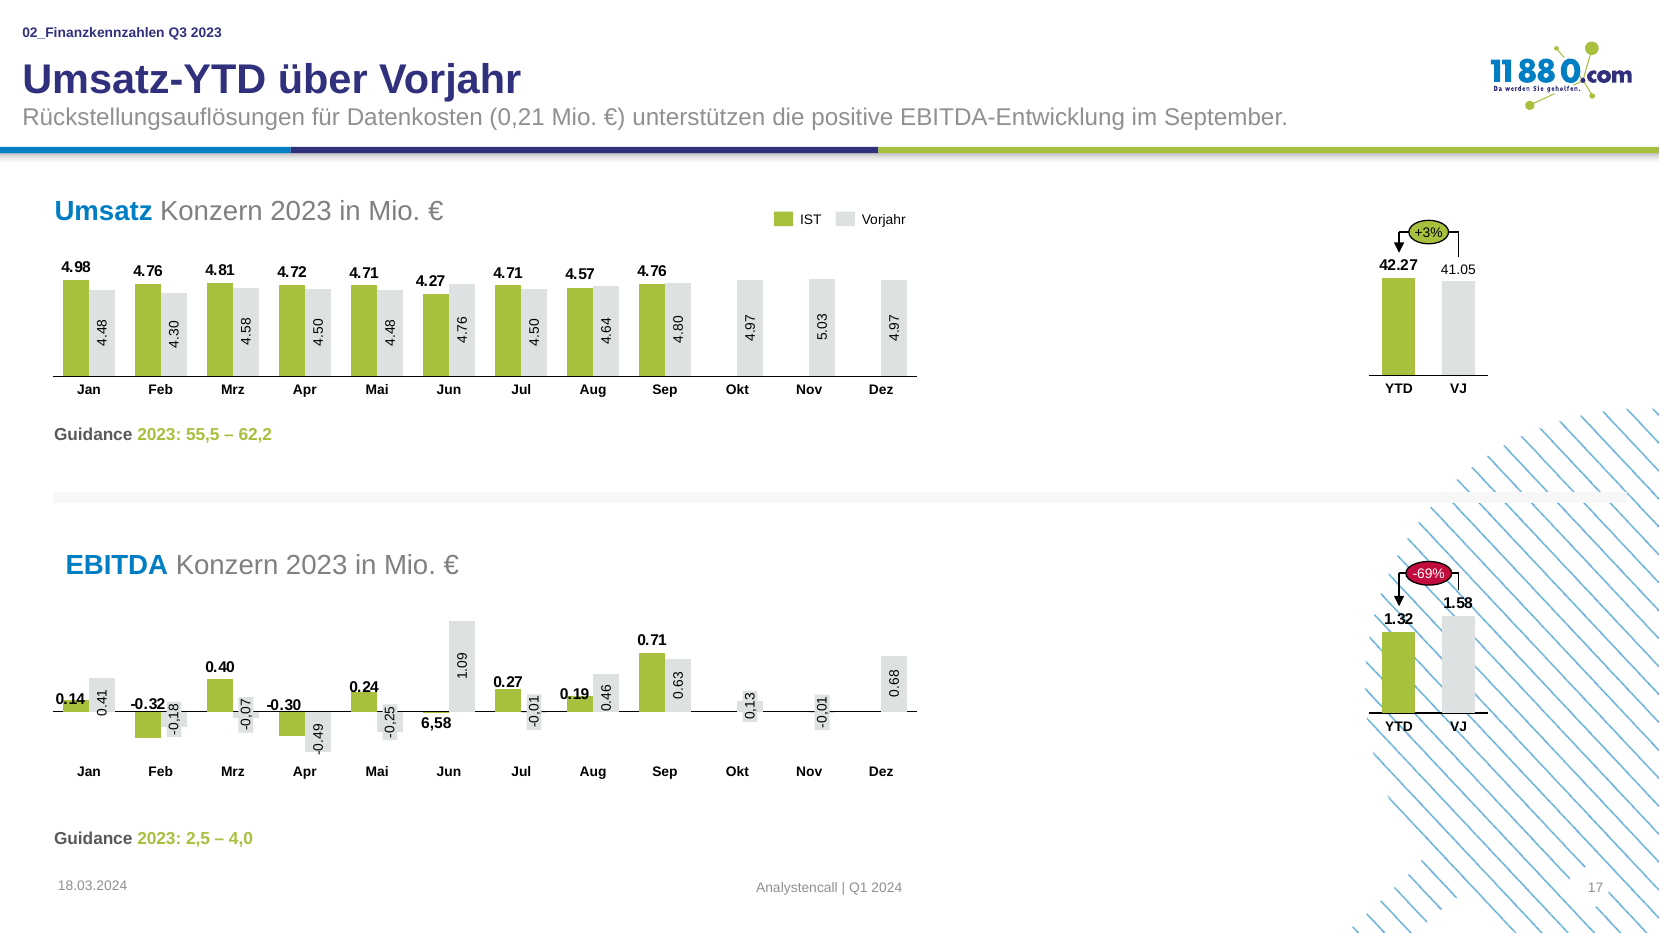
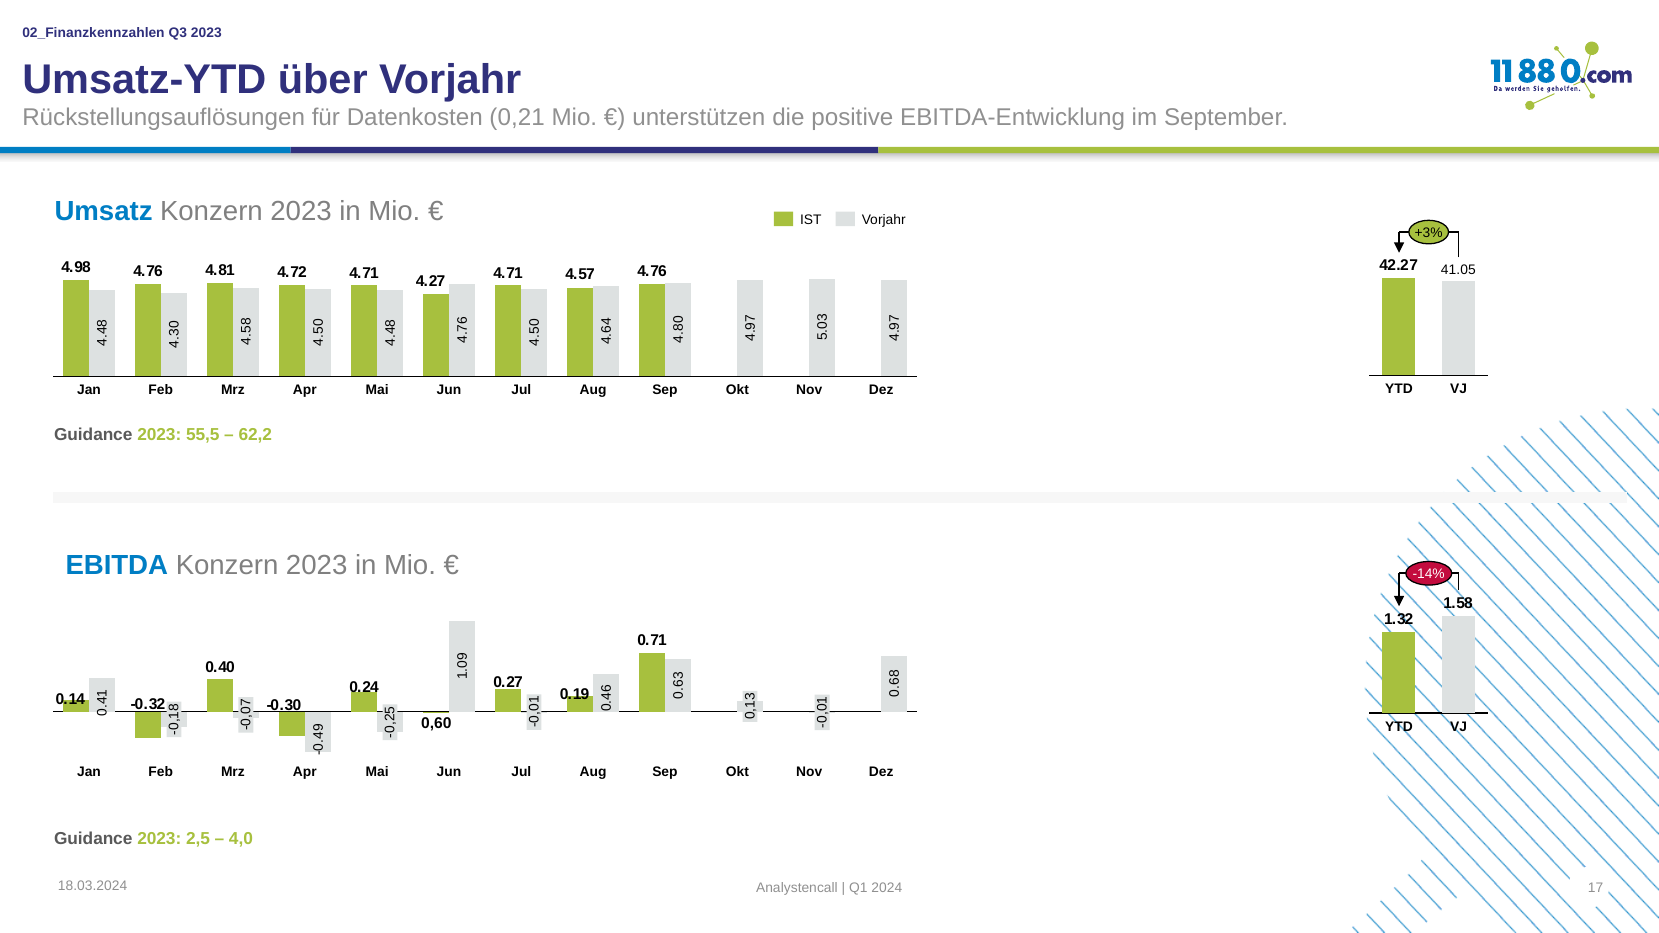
-69%: -69% -> -14% (1429, 574)
6,58: 6,58 -> 0,60 (436, 724)
